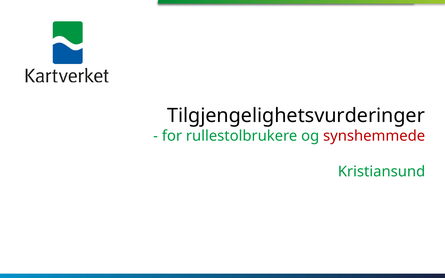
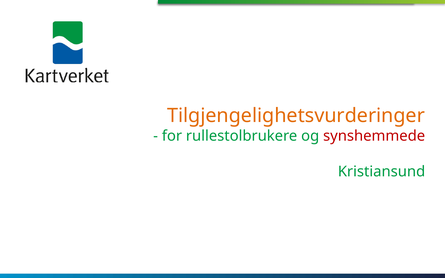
Tilgjengelighetsvurderinger colour: black -> orange (296, 116)
